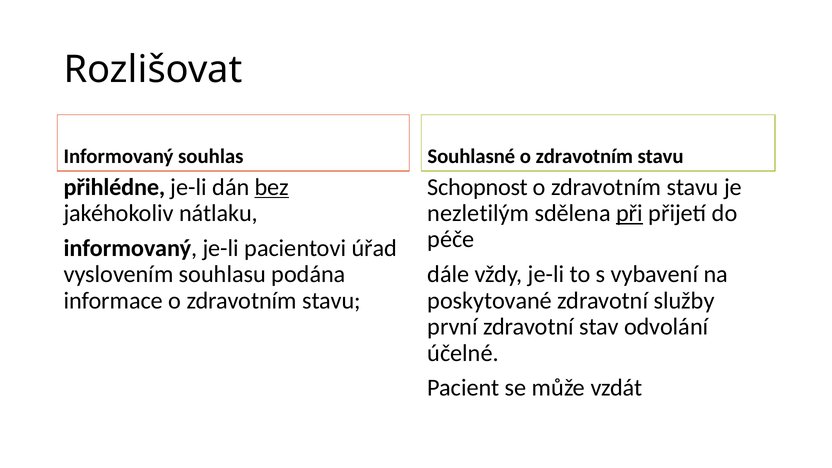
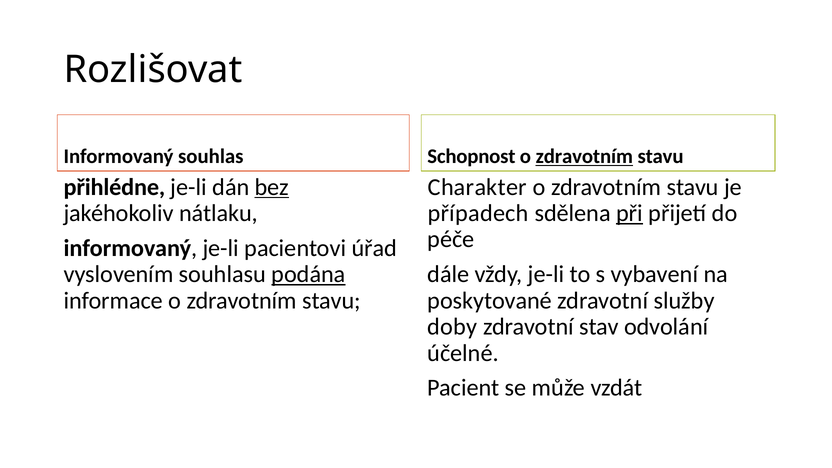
Souhlasné: Souhlasné -> Schopnost (471, 156)
zdravotním underline: none -> present (584, 156)
Schopnost: Schopnost -> Charakter (477, 187)
nezletilým: nezletilým -> případech (478, 213)
podána underline: none -> present (308, 274)
první: první -> doby (452, 327)
